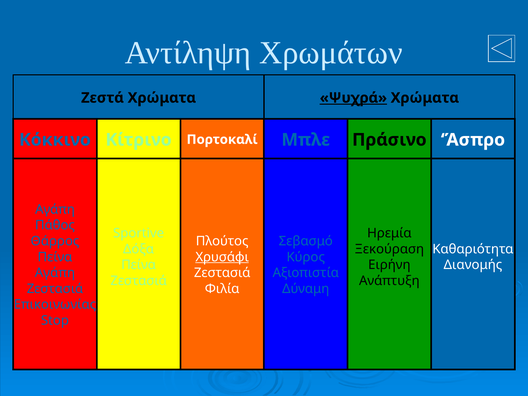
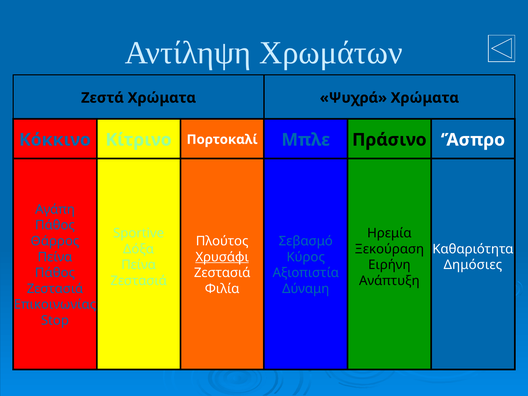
Ψυχρά underline: present -> none (353, 98)
Διανομής: Διανομής -> Δημόσιες (473, 265)
Αγάπη: Αγάπη -> Πάθος (55, 273)
